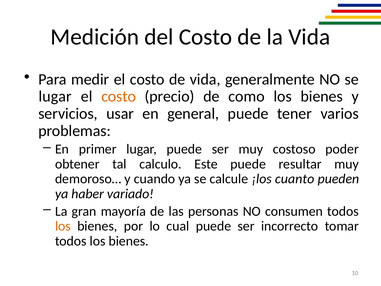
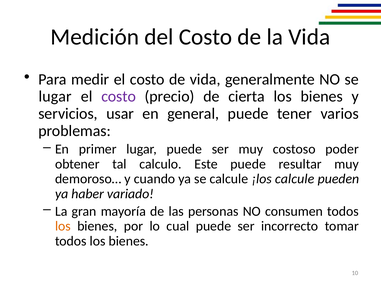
costo colour: orange -> purple (119, 96)
como: como -> cierta (247, 96)
¡los cuanto: cuanto -> calcule (295, 179)
